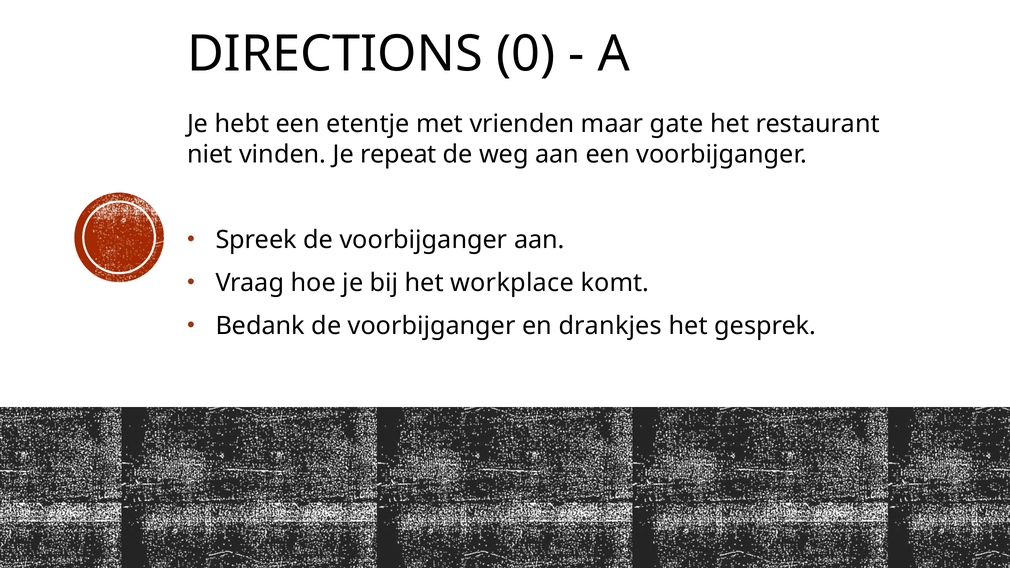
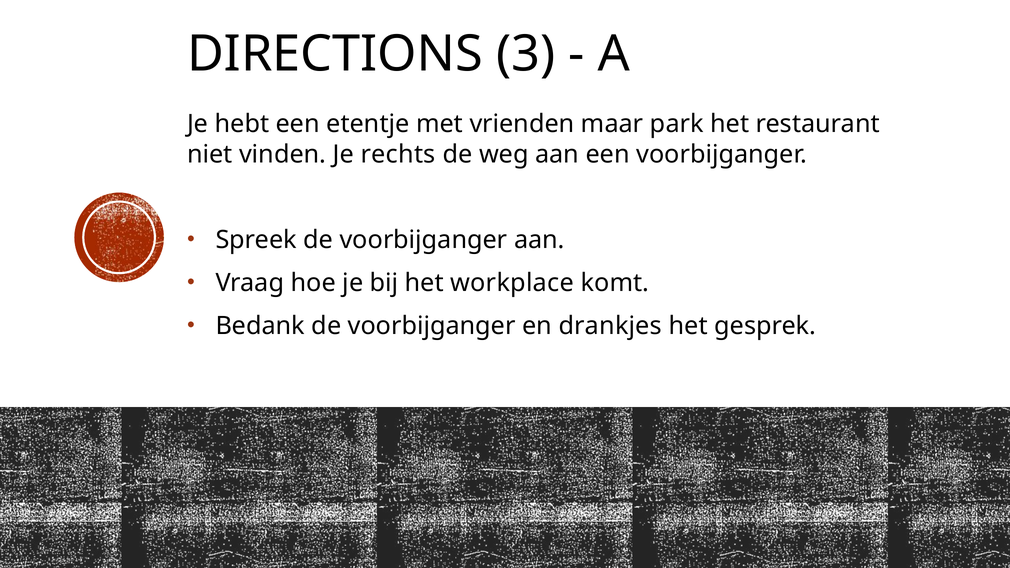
0: 0 -> 3 (526, 54)
gate: gate -> park (677, 124)
repeat: repeat -> rechts (398, 154)
